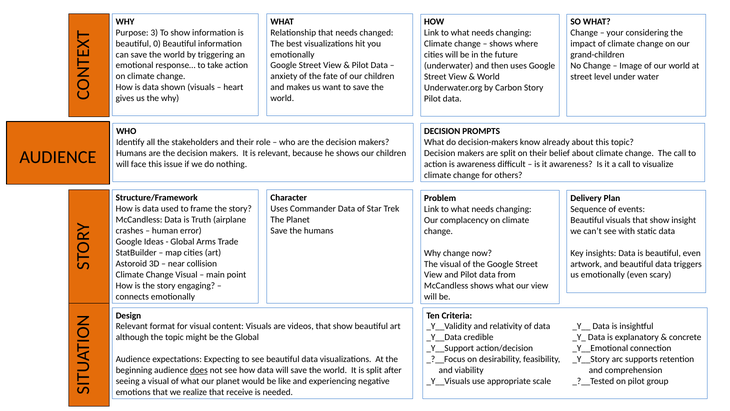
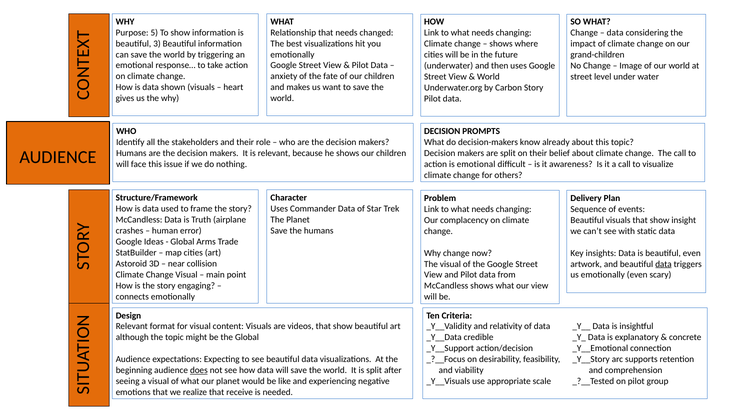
3: 3 -> 5 (154, 33)
your: your -> data (615, 33)
0: 0 -> 3 (157, 43)
is awareness: awareness -> emotional (476, 164)
data underline: none -> present (663, 264)
